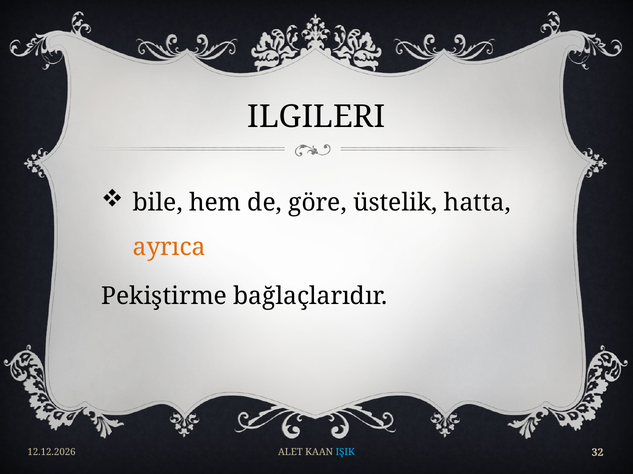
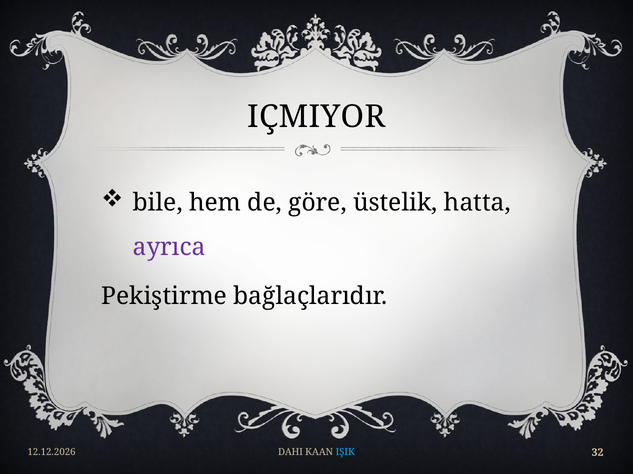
ILGILERI: ILGILERI -> IÇMIYOR (316, 117)
ayrıca colour: orange -> purple (169, 247)
ALET: ALET -> DAHI (290, 453)
